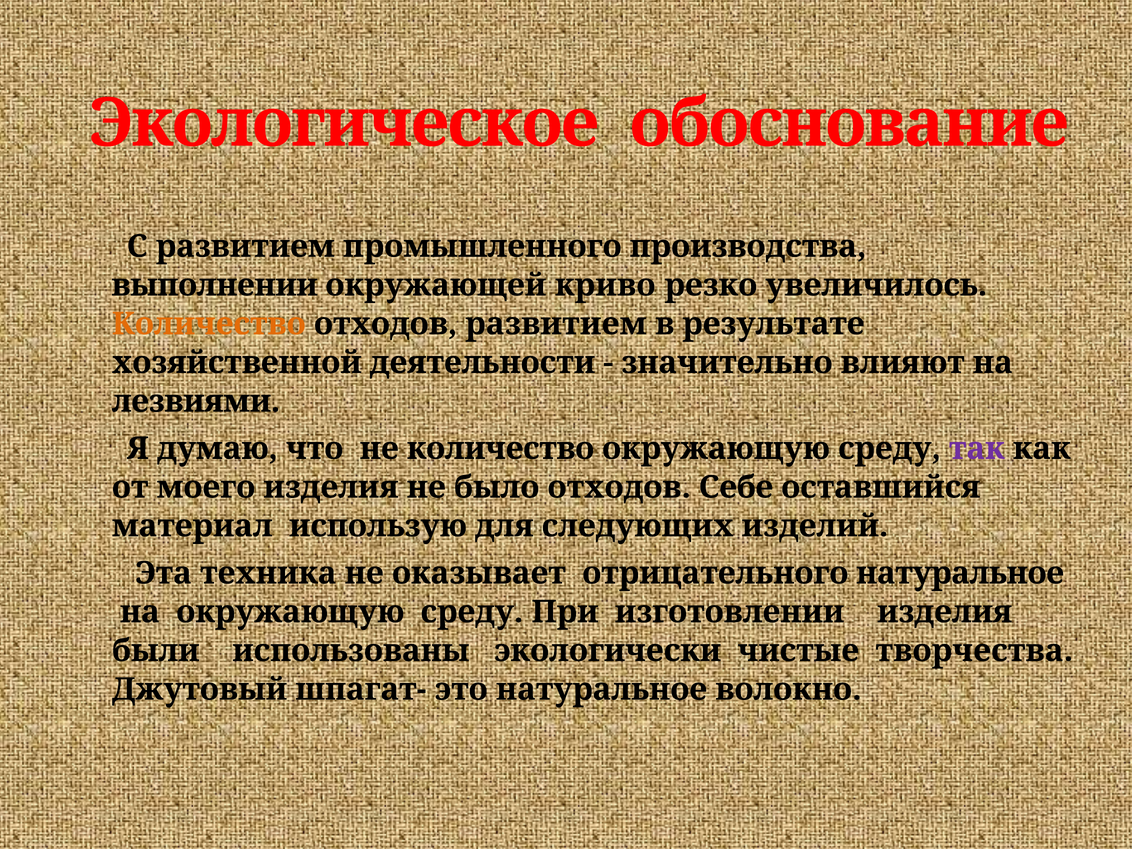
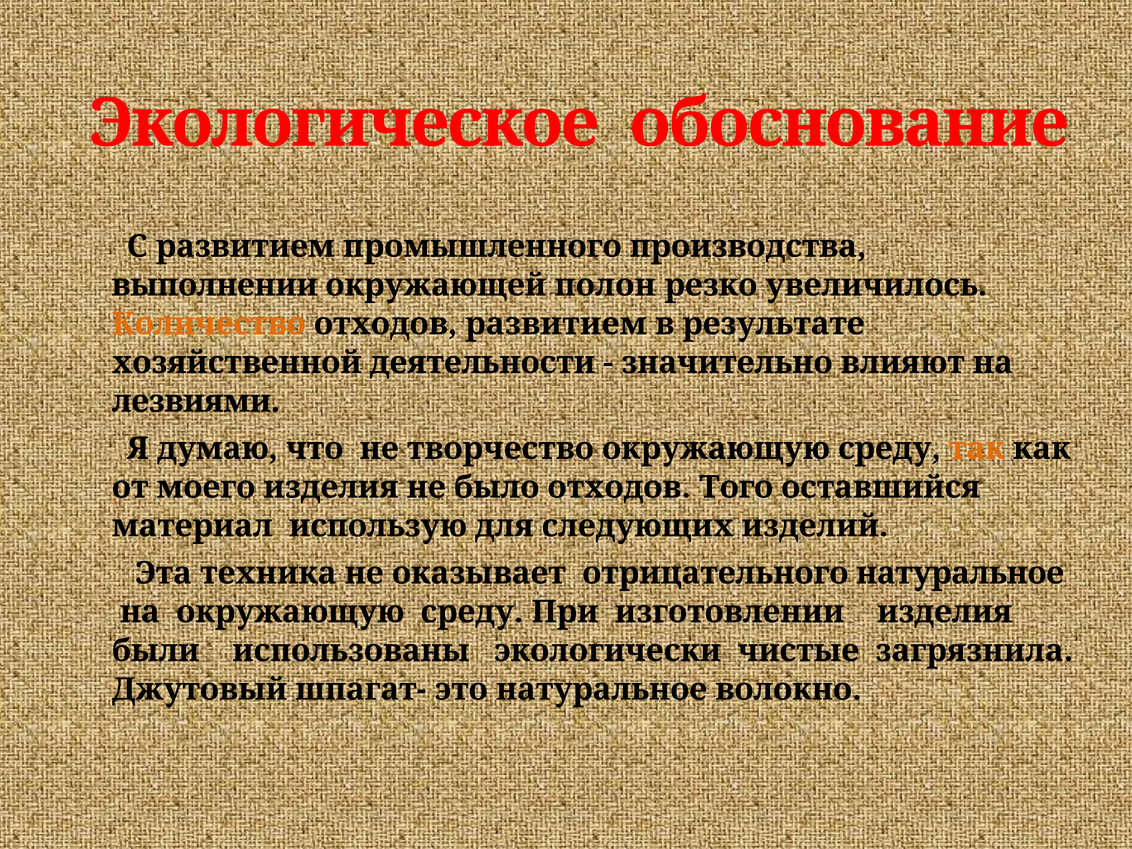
криво: криво -> полон (605, 285)
не количество: количество -> творчество (500, 449)
так colour: purple -> orange (977, 449)
Себе: Себе -> Того (736, 487)
творчества: творчества -> загрязнила (974, 651)
